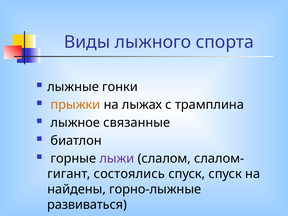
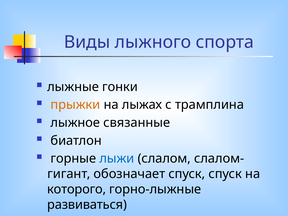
лыжи colour: purple -> blue (117, 159)
состоялись: состоялись -> обозначает (129, 174)
найдены: найдены -> которого (77, 189)
